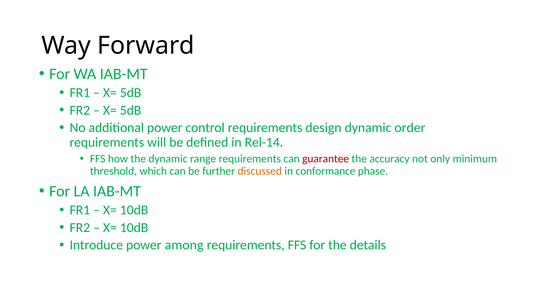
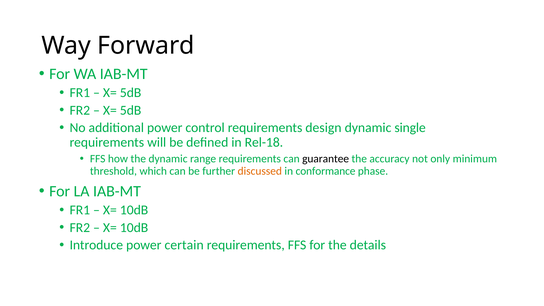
order: order -> single (410, 128)
Rel-14: Rel-14 -> Rel-18 (264, 142)
guarantee colour: red -> black (326, 159)
among: among -> certain (184, 245)
